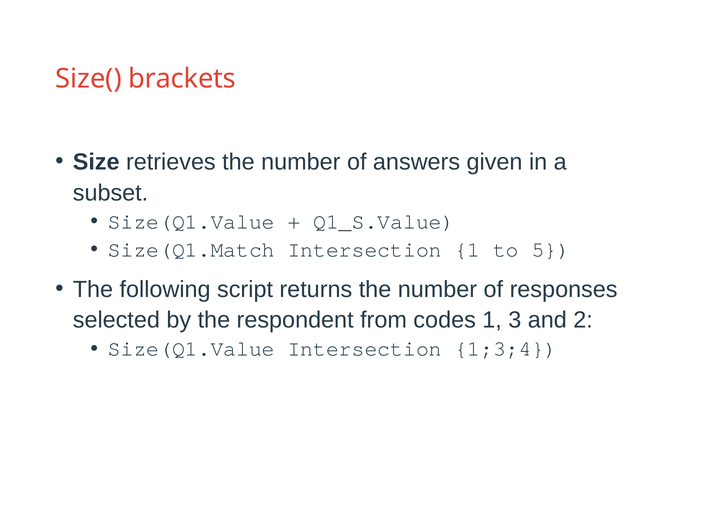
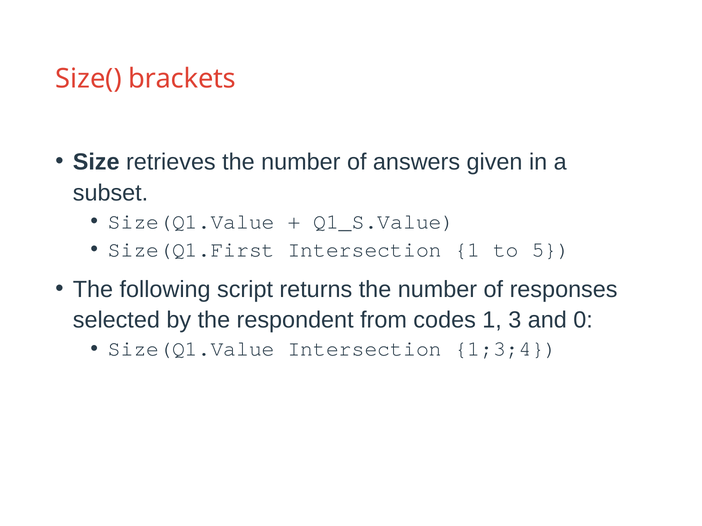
Size(Q1.Match: Size(Q1.Match -> Size(Q1.First (191, 250)
2: 2 -> 0 (583, 321)
